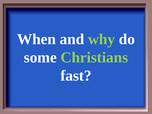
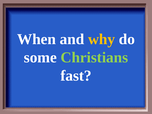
why colour: light green -> yellow (102, 39)
